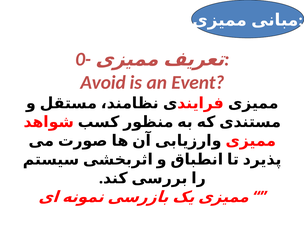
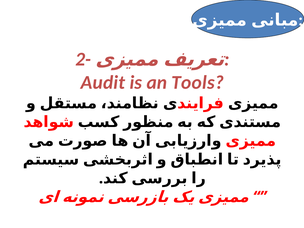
0-: 0- -> 2- (83, 59)
Avoid: Avoid -> Audit (103, 82)
Event: Event -> Tools (198, 82)
